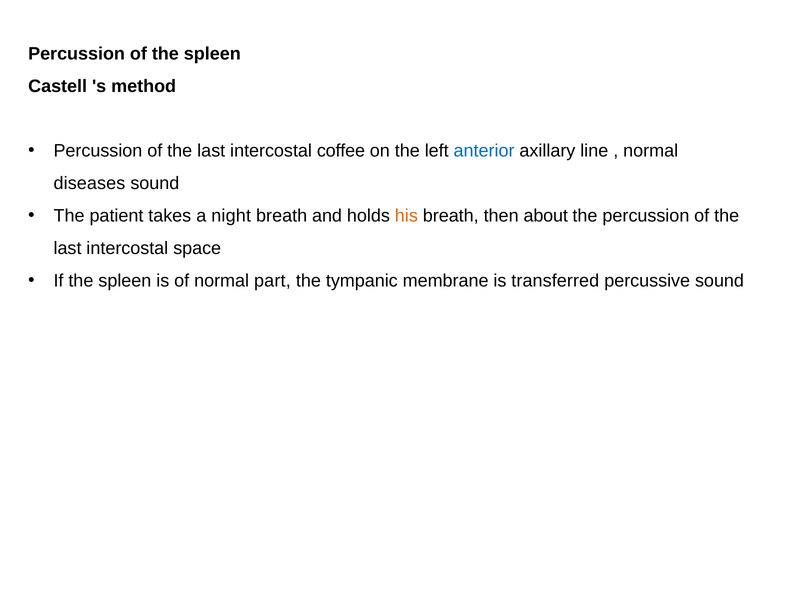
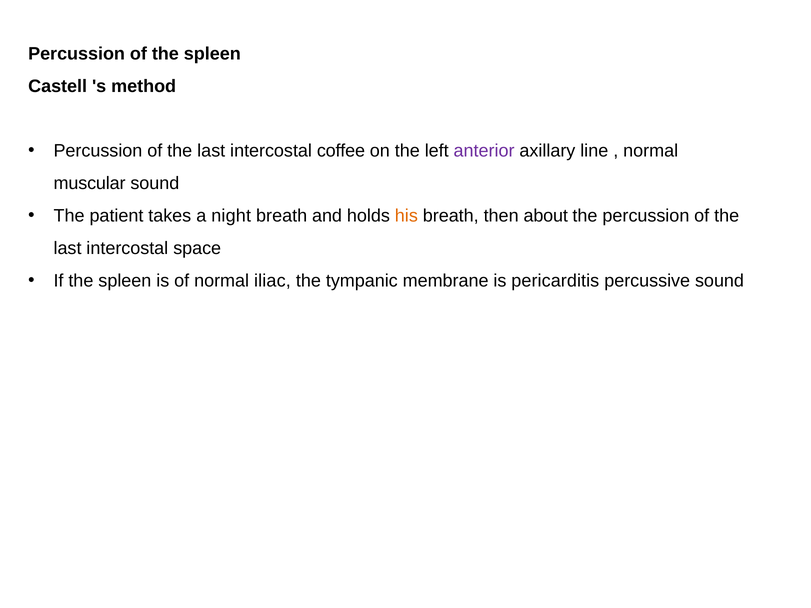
anterior colour: blue -> purple (484, 151)
diseases: diseases -> muscular (90, 184)
part: part -> iliac (272, 281)
transferred: transferred -> pericarditis (555, 281)
